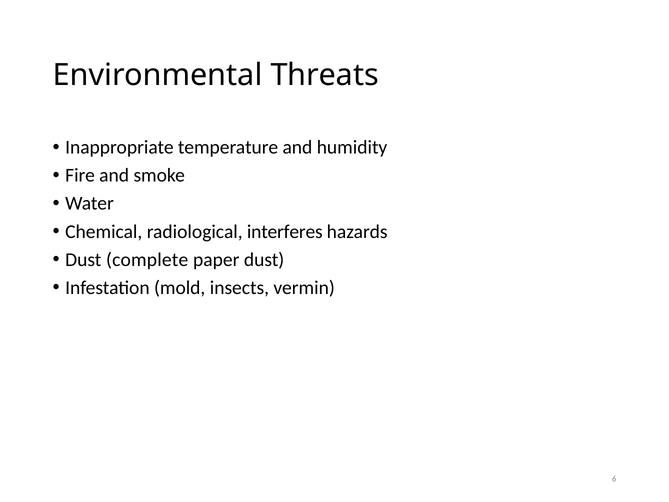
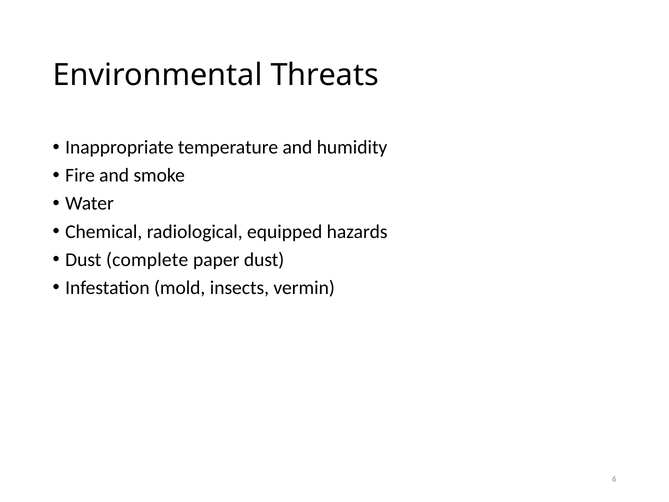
interferes: interferes -> equipped (285, 231)
